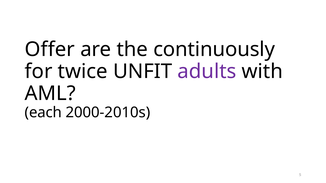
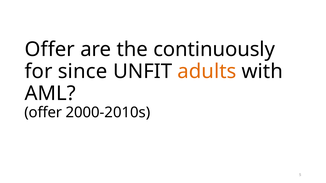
twice: twice -> since (83, 71)
adults colour: purple -> orange (207, 71)
each: each -> offer (43, 113)
